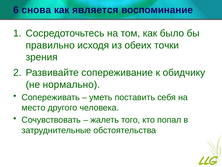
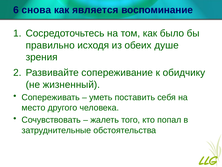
точки: точки -> душе (167, 45)
нормально: нормально -> жизненный (71, 84)
